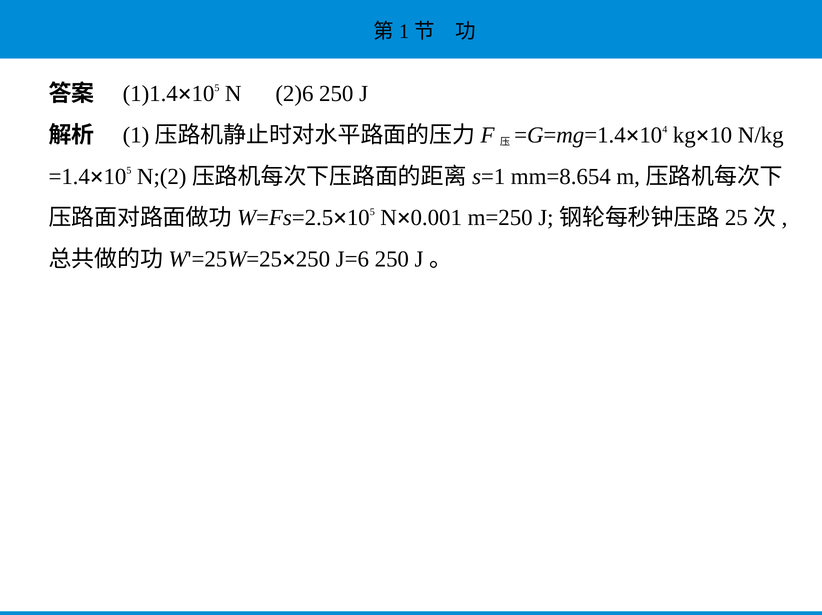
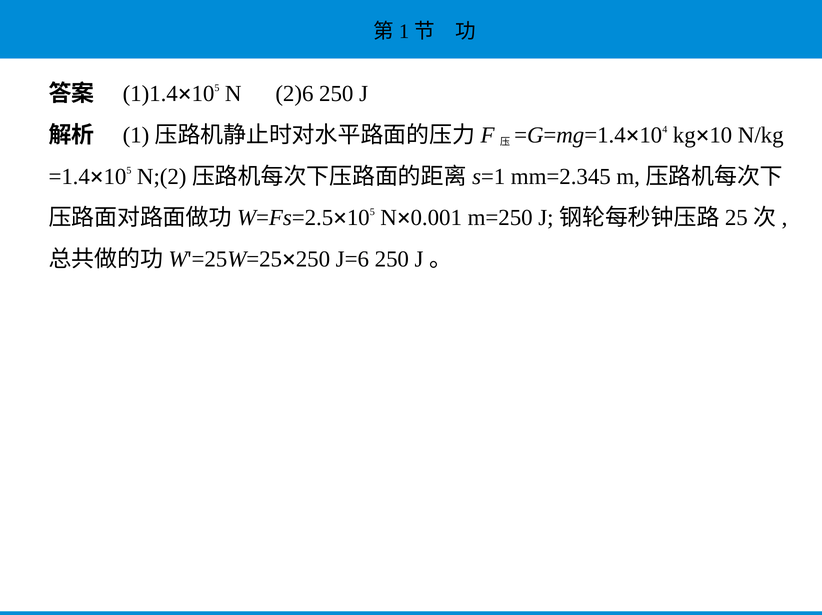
mm=8.654: mm=8.654 -> mm=2.345 (561, 176)
